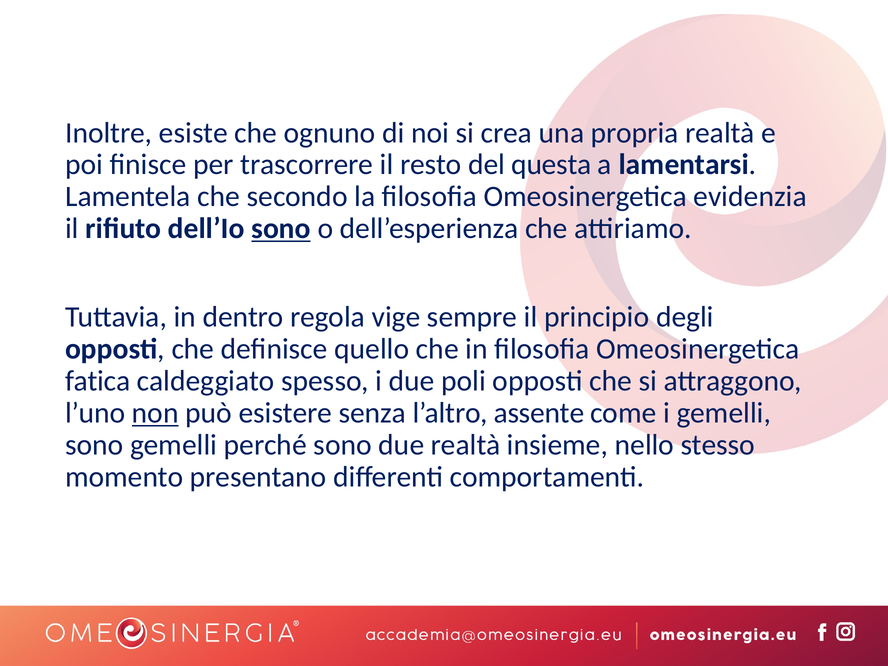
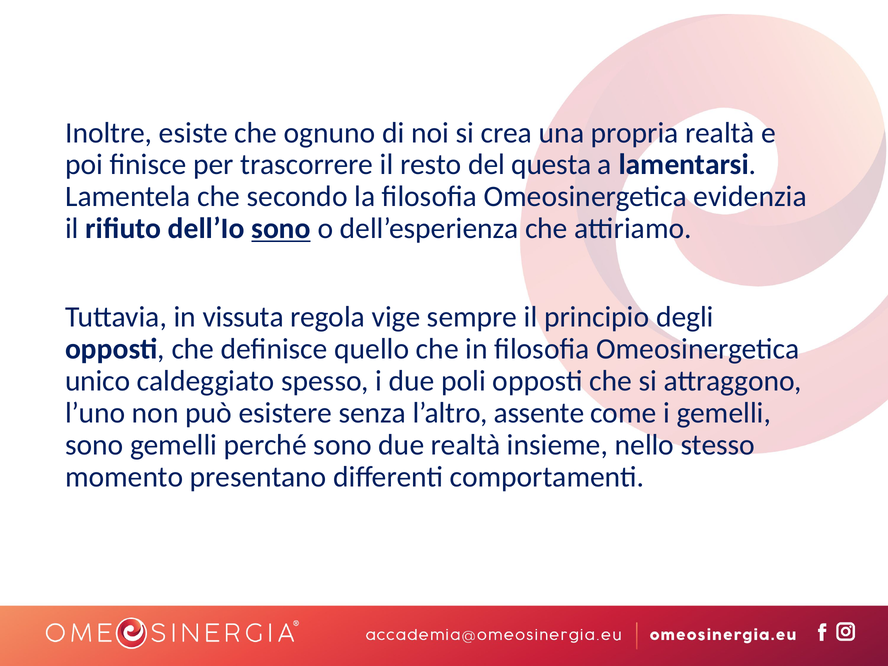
dentro: dentro -> vissuta (243, 317)
fatica: fatica -> unico (98, 381)
non underline: present -> none (155, 413)
